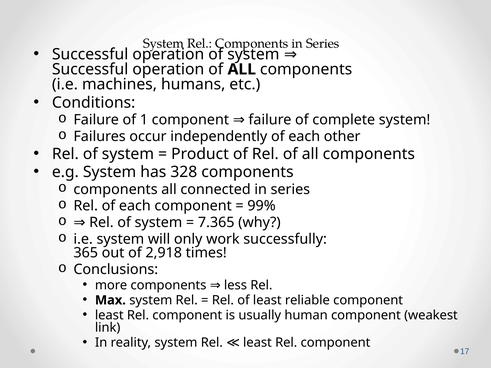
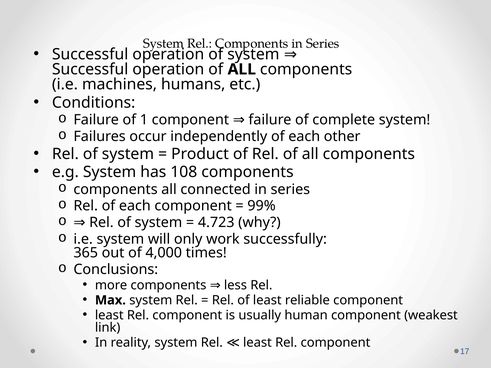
328: 328 -> 108 (184, 172)
7.365: 7.365 -> 4.723 (216, 223)
2,918: 2,918 -> 4,000 (164, 253)
